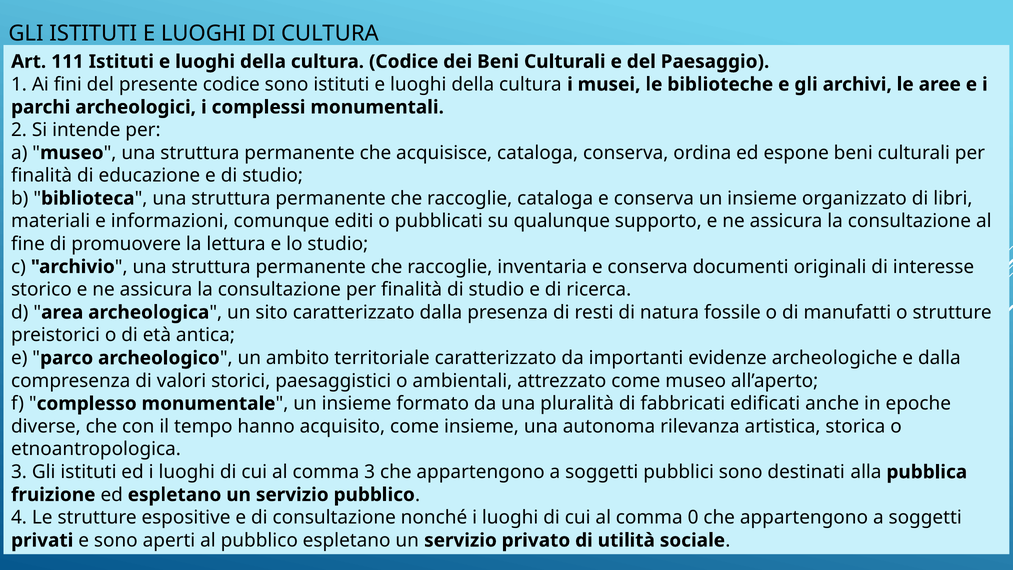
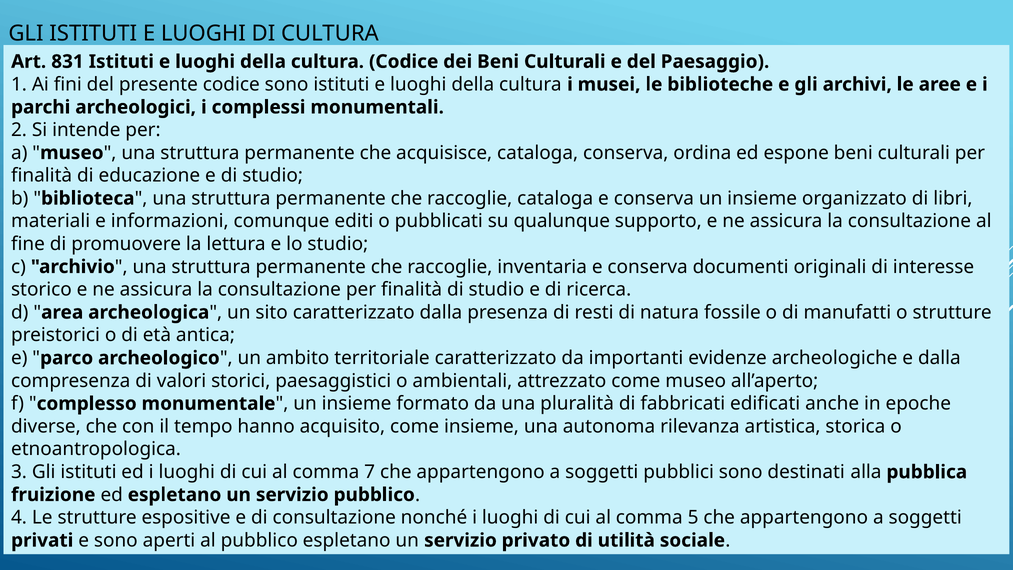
111: 111 -> 831 (67, 62)
comma 3: 3 -> 7 (370, 472)
0: 0 -> 5 (693, 517)
